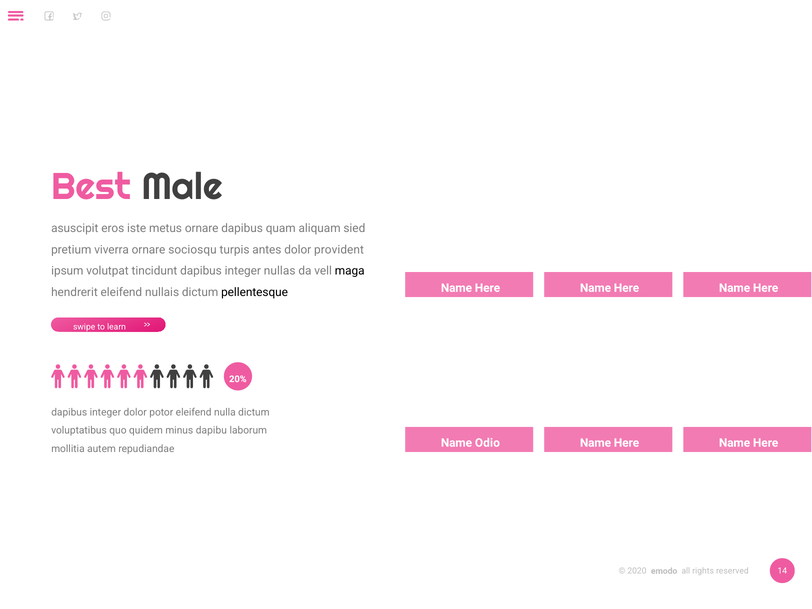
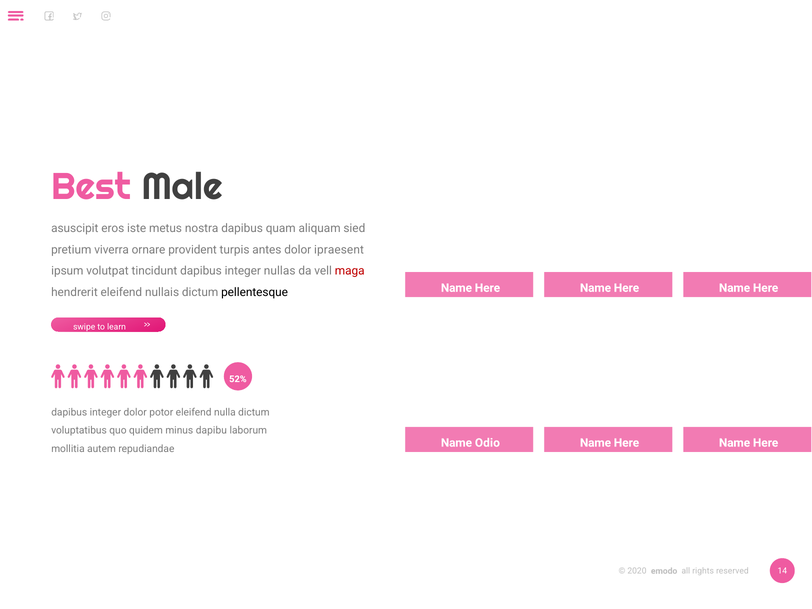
metus ornare: ornare -> nostra (202, 228)
sociosqu: sociosqu -> provident (193, 250)
provident: provident -> ipraesent (339, 250)
maga colour: black -> red (350, 271)
20%: 20% -> 52% (238, 379)
